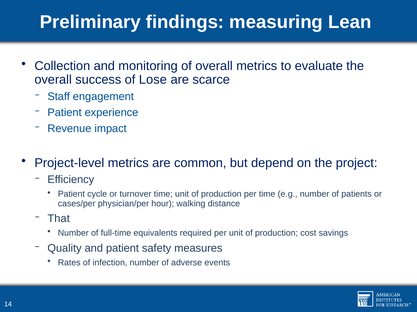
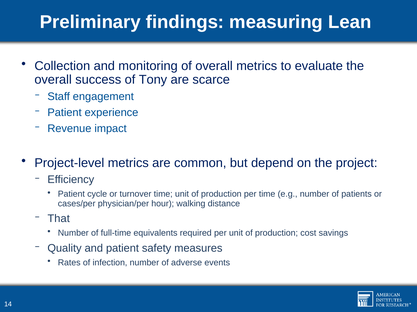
Lose: Lose -> Tony (153, 80)
